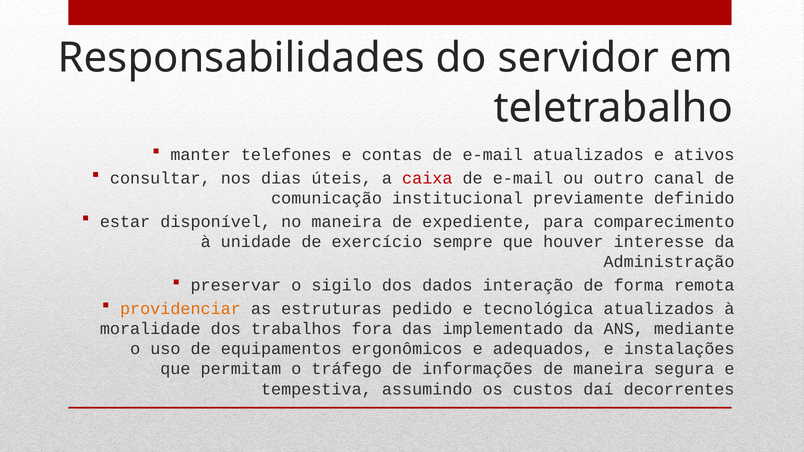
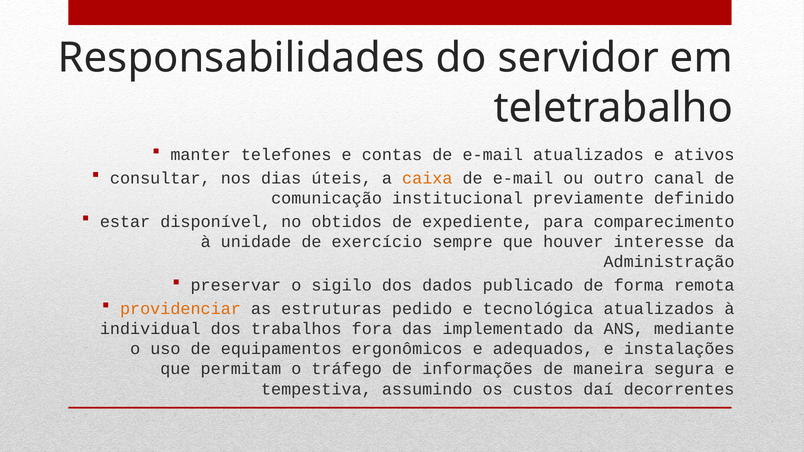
caixa colour: red -> orange (427, 178)
no maneira: maneira -> obtidos (347, 222)
interação: interação -> publicado (528, 285)
moralidade: moralidade -> individual (150, 329)
